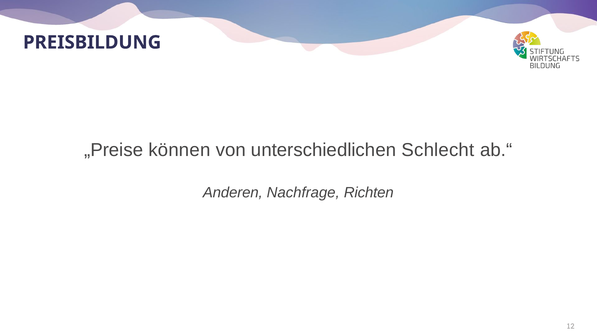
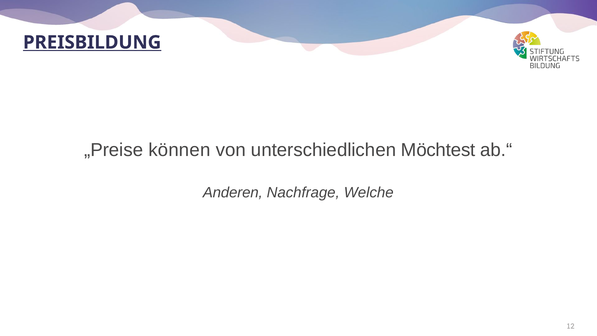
PREISBILDUNG underline: none -> present (92, 42)
Schlecht: Schlecht -> Möchtest (438, 150)
Richten: Richten -> Welche (369, 193)
